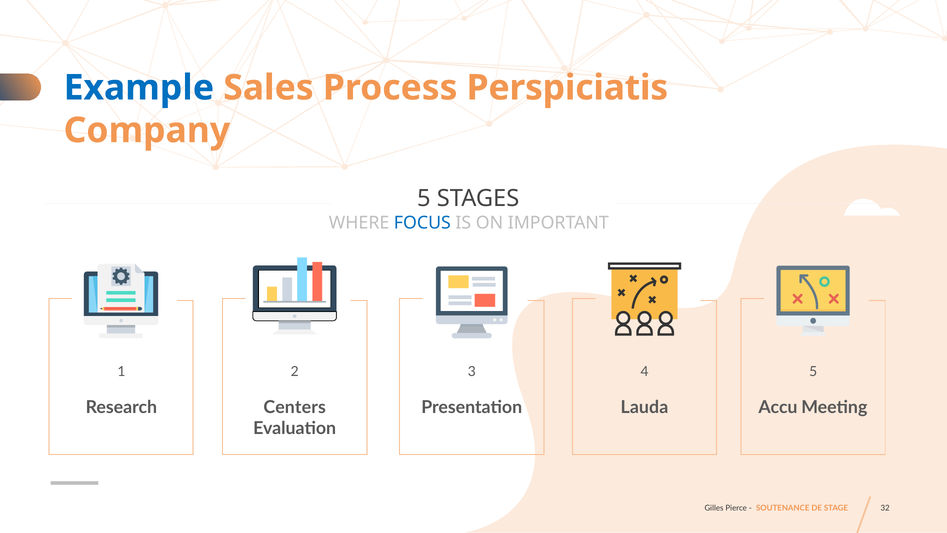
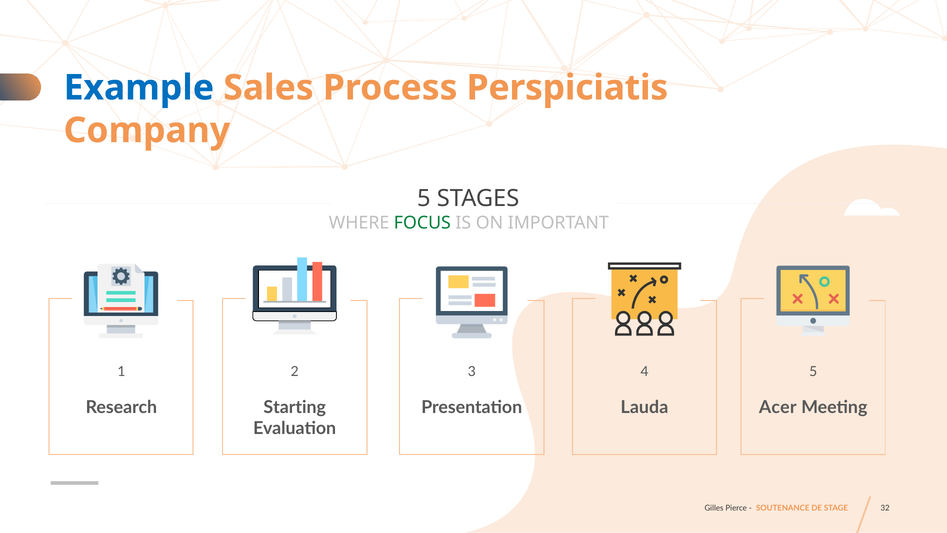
FOCUS colour: blue -> green (422, 223)
Centers: Centers -> Starting (295, 407)
Accu: Accu -> Acer (778, 407)
